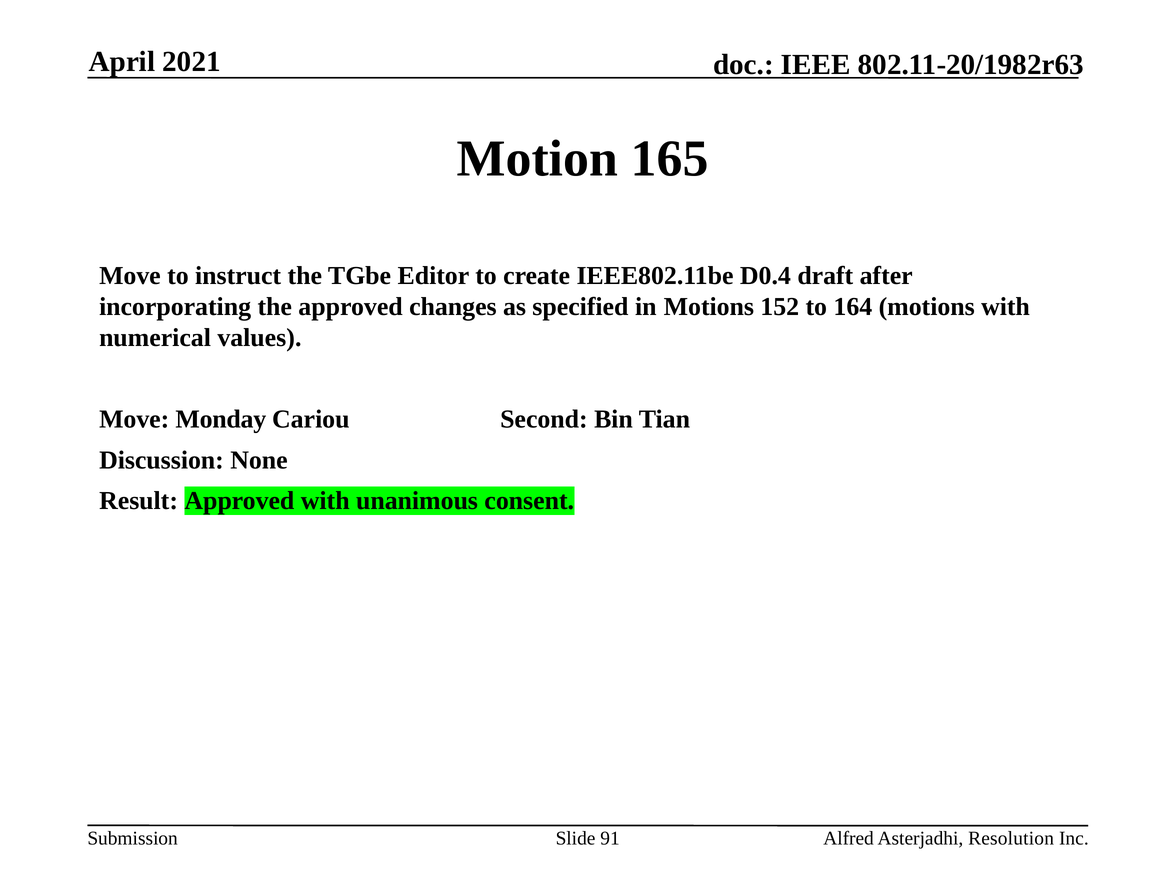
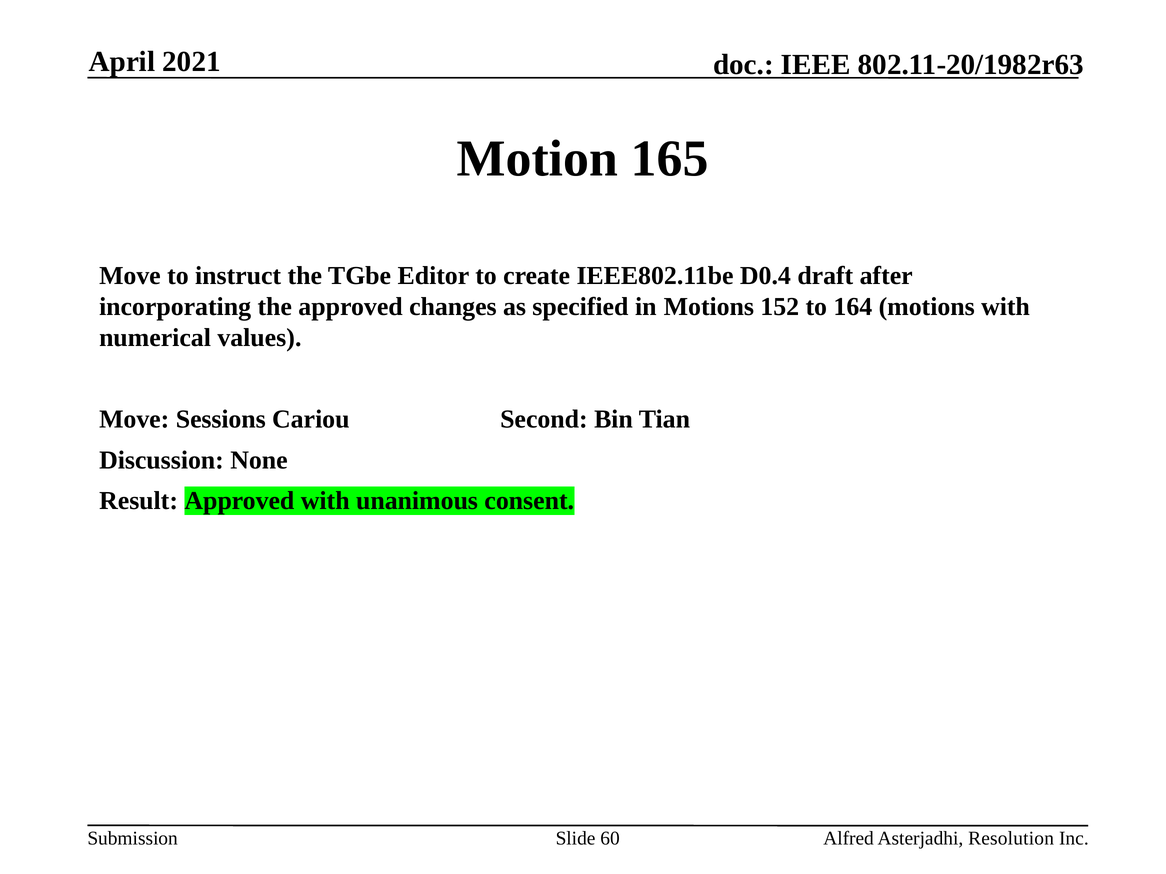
Monday: Monday -> Sessions (221, 420)
91: 91 -> 60 (610, 839)
